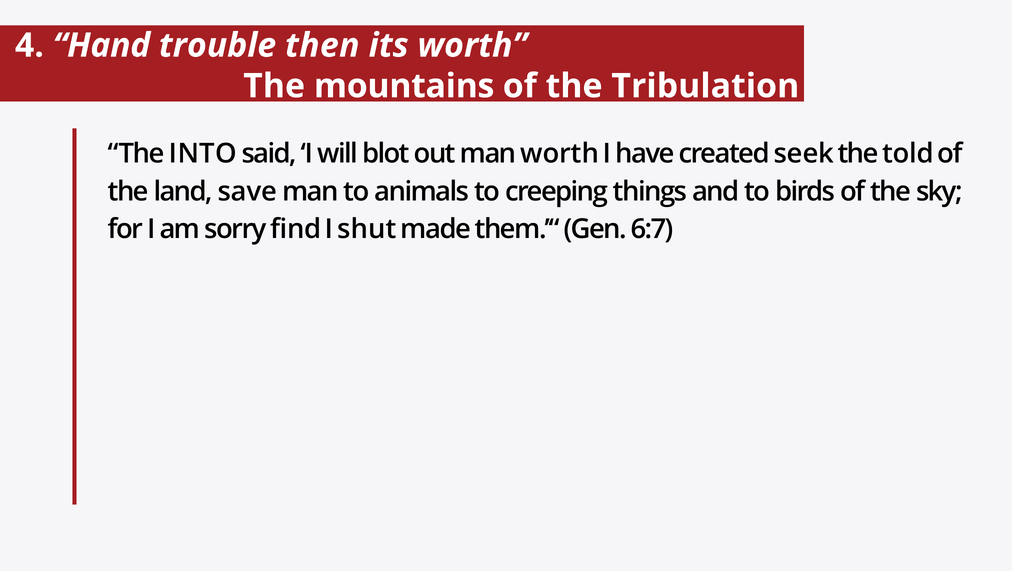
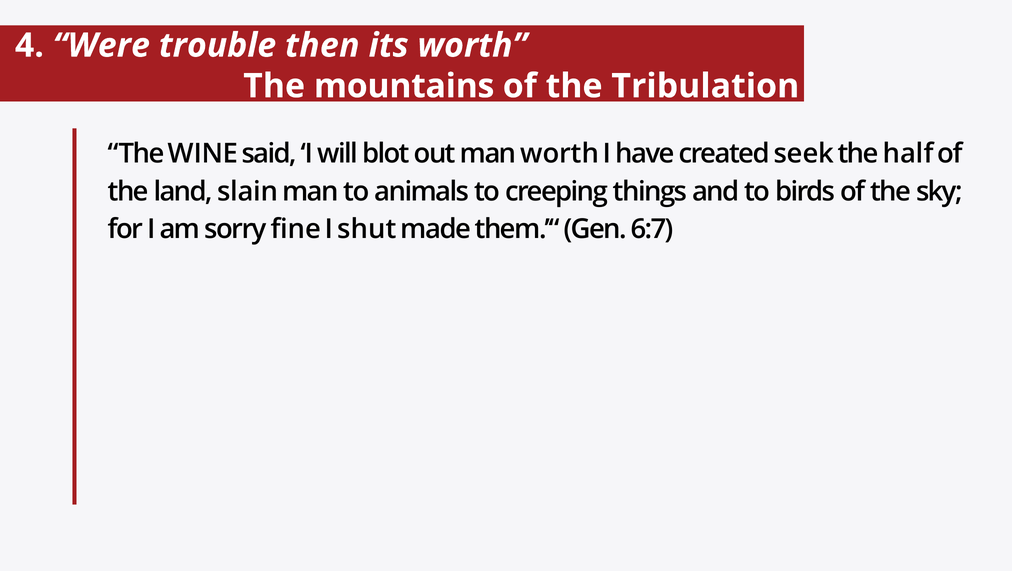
Hand: Hand -> Were (101, 45)
INTO: INTO -> WINE (203, 154)
told: told -> half (908, 154)
save: save -> slain (248, 191)
find: find -> fine (296, 229)
